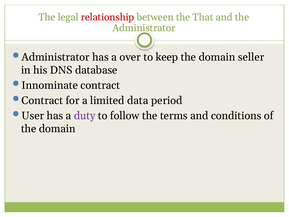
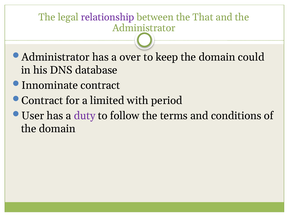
relationship colour: red -> purple (108, 17)
seller: seller -> could (251, 57)
data: data -> with (138, 100)
